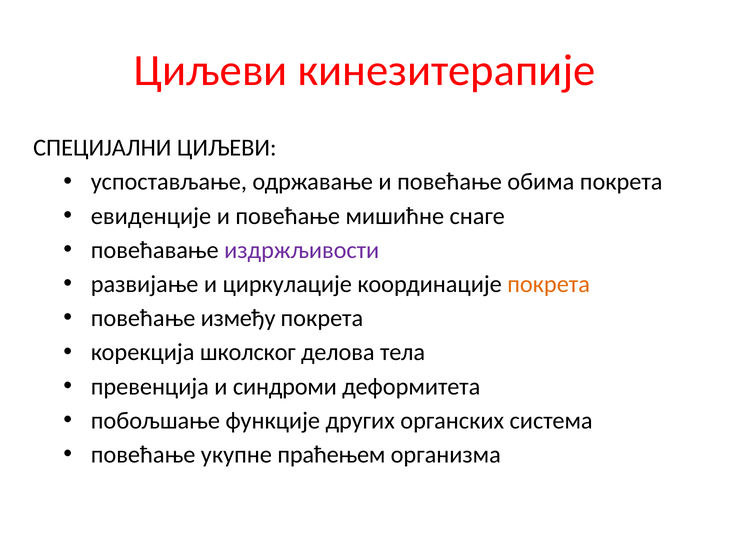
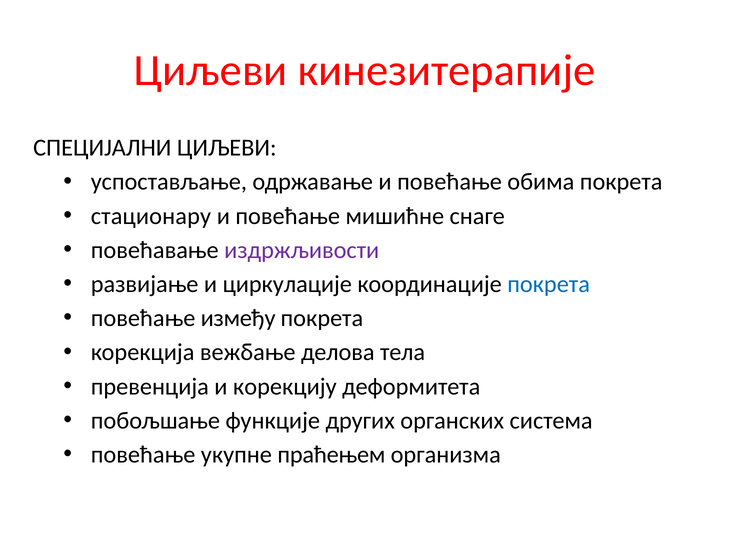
евиденције: евиденције -> стационару (151, 216)
покрета colour: orange -> blue (549, 284)
школског: школског -> вежбање (248, 352)
синдроми: синдроми -> корекцију (285, 386)
